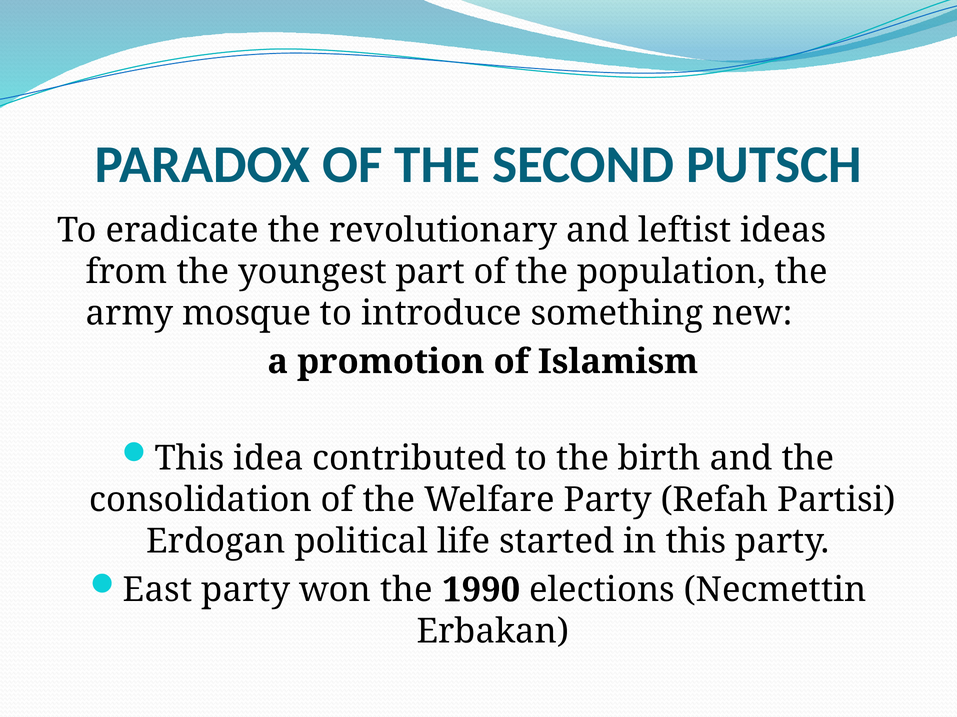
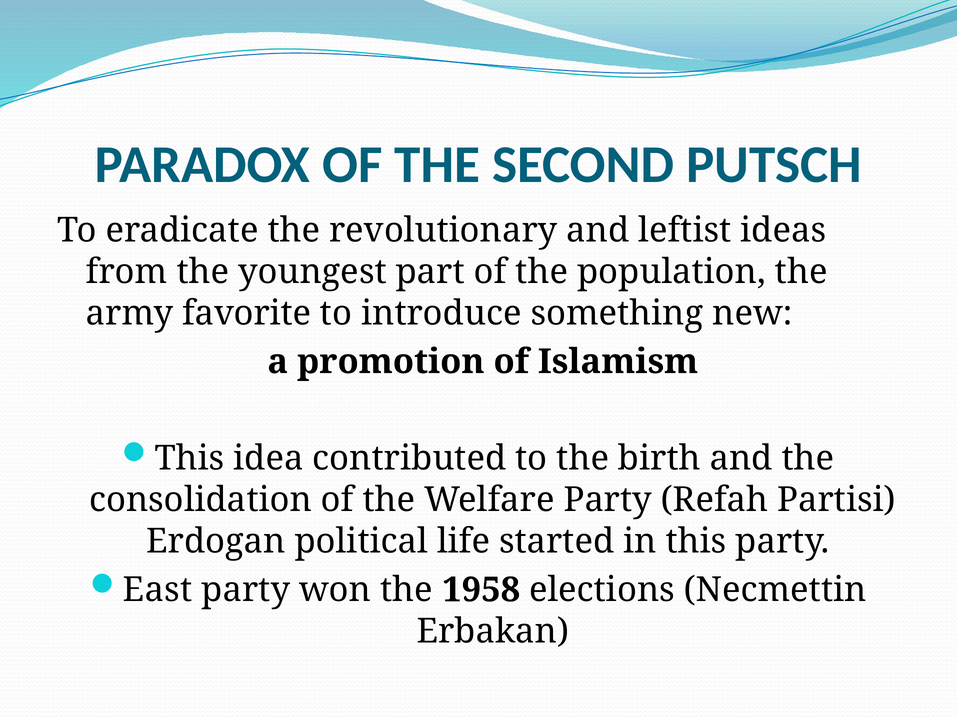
mosque: mosque -> favorite (247, 314)
1990: 1990 -> 1958 (481, 591)
